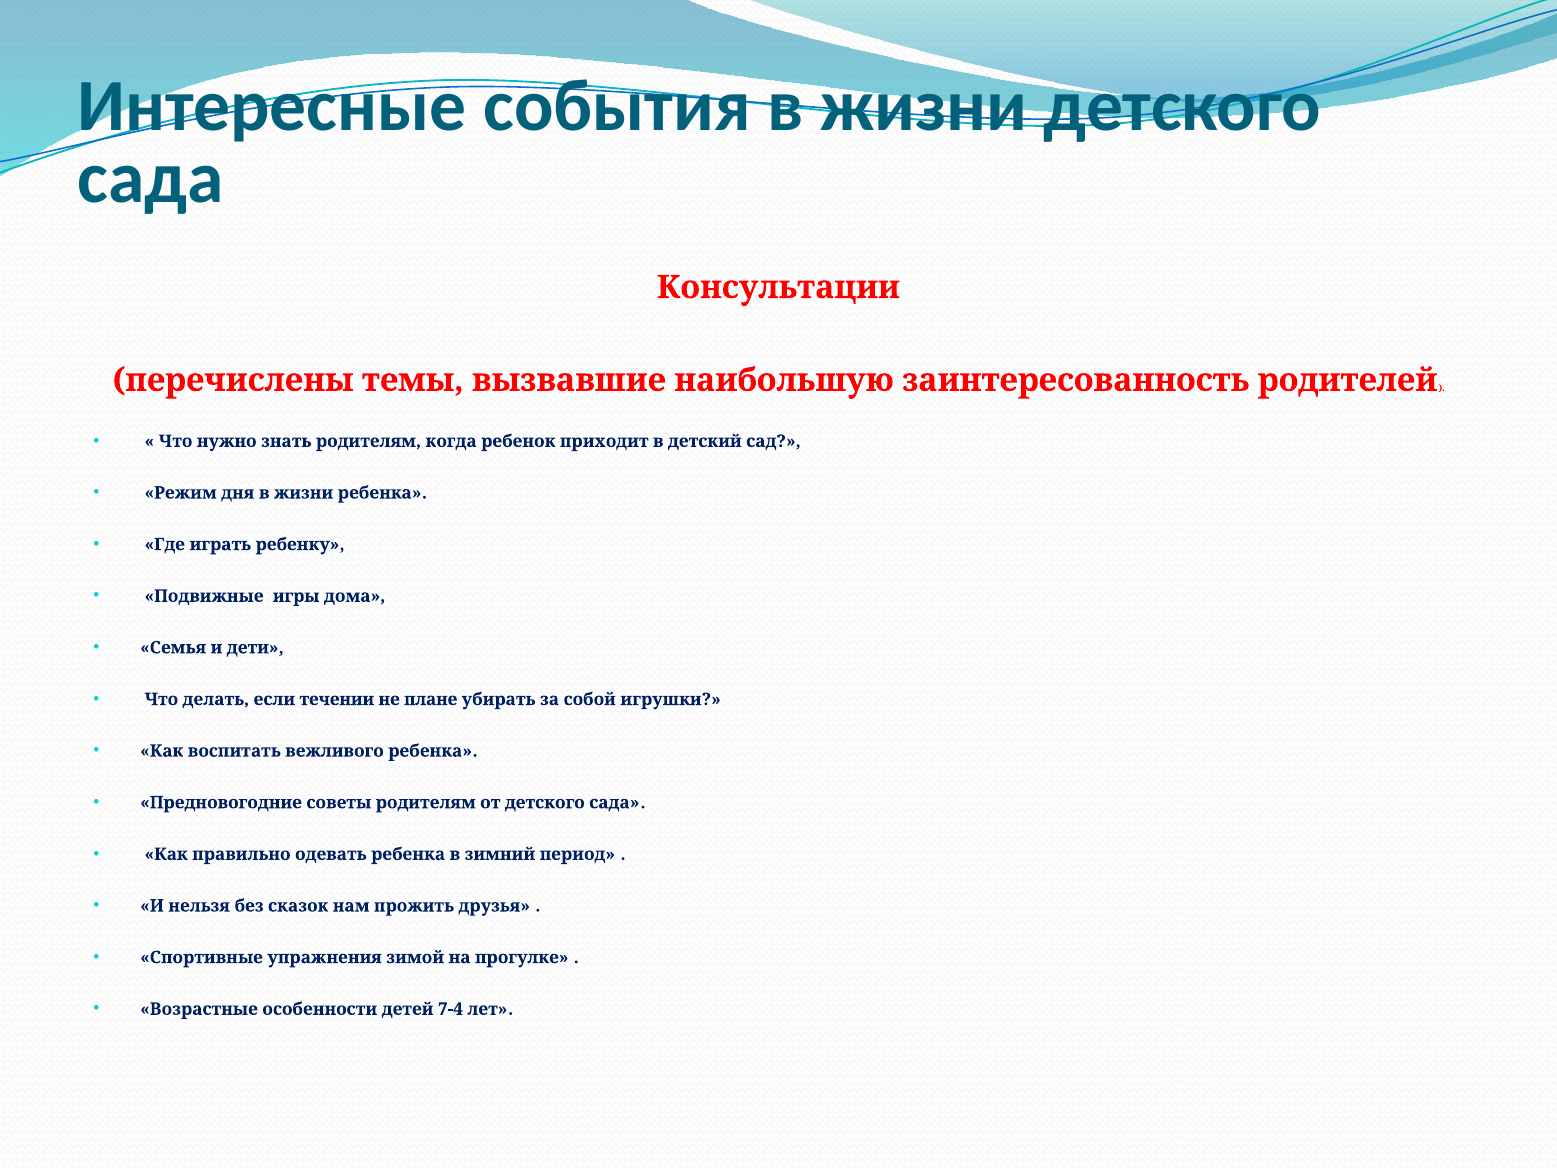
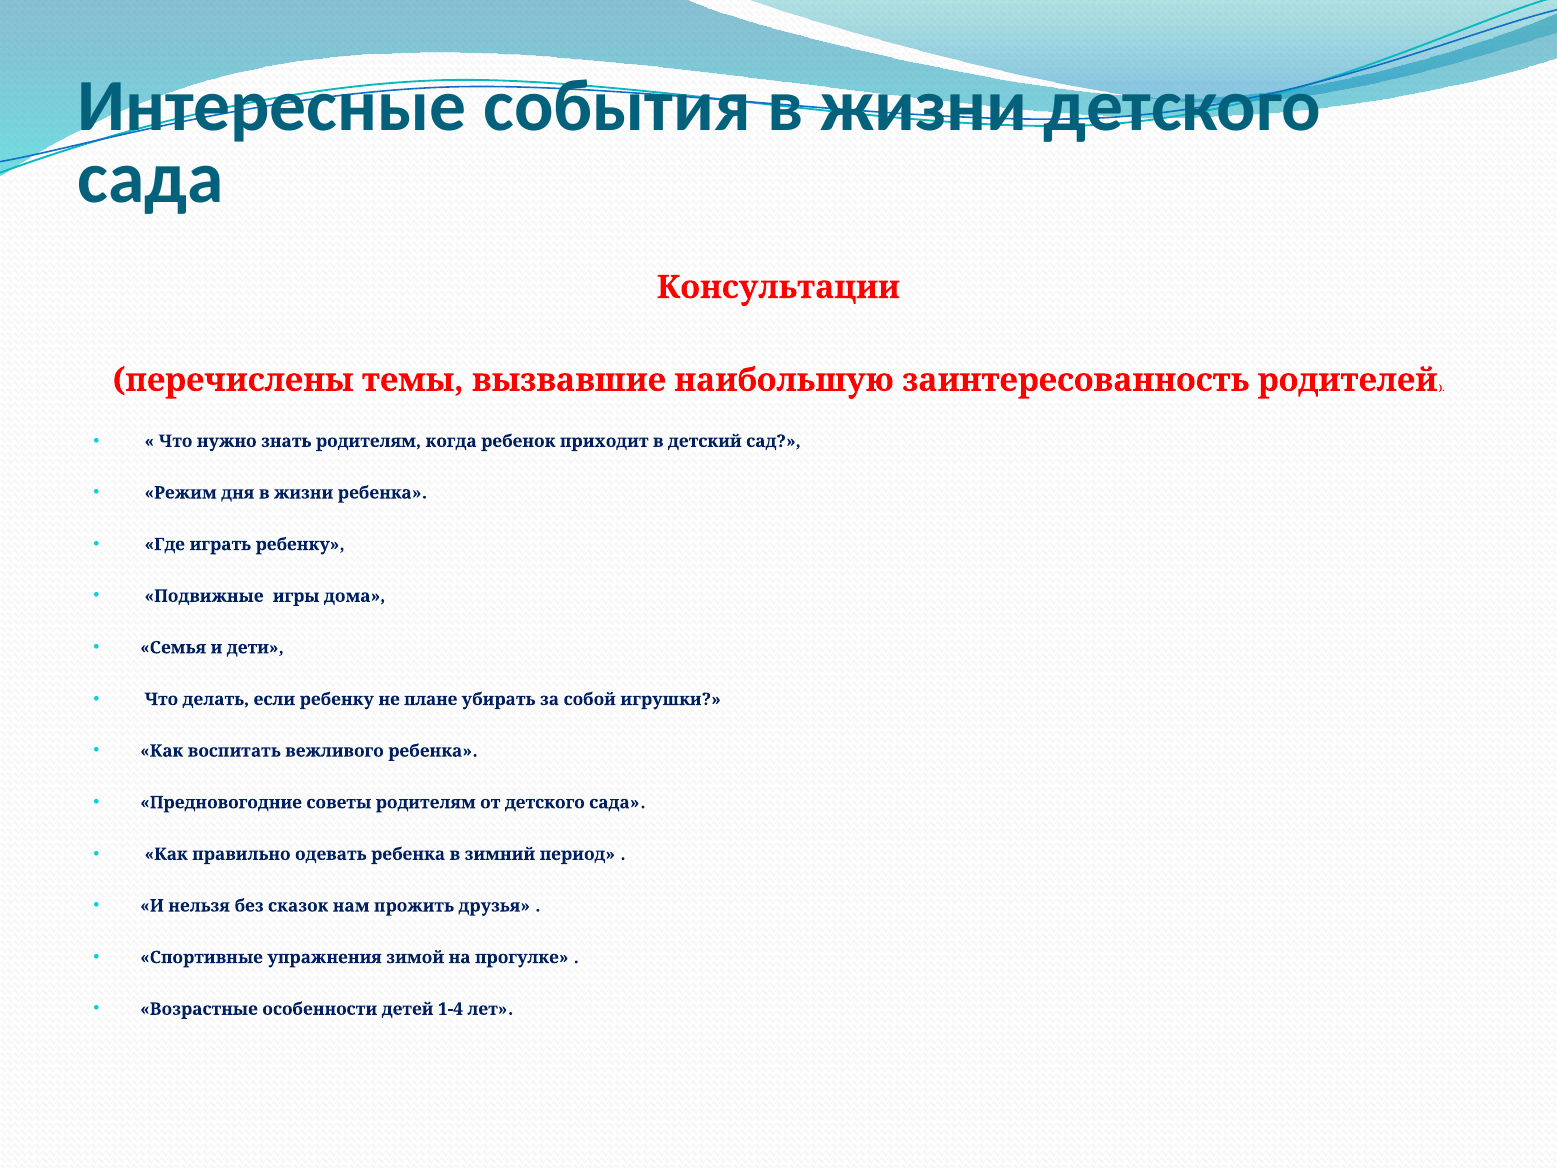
если течении: течении -> ребенку (337, 699)
7-4: 7-4 -> 1-4 (450, 1009)
